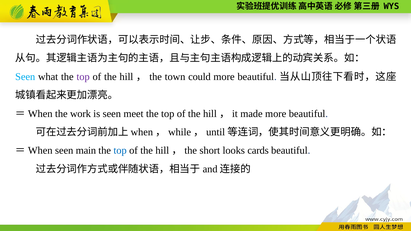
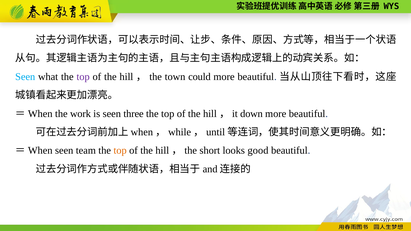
meet: meet -> three (134, 114)
made: made -> down (252, 114)
main: main -> team (86, 151)
top colour: blue -> orange (120, 151)
cards: cards -> good (258, 151)
